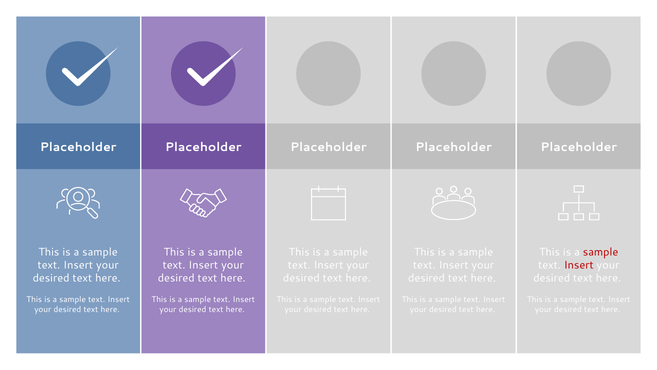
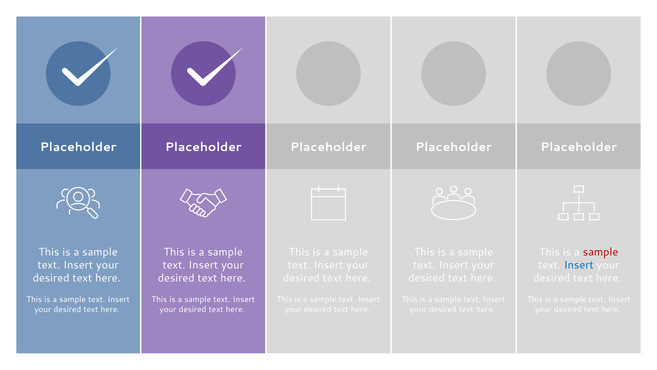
Insert colour: red -> blue (579, 265)
